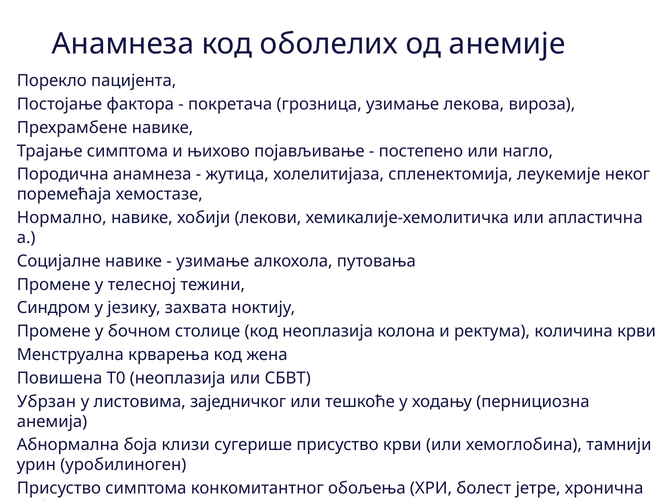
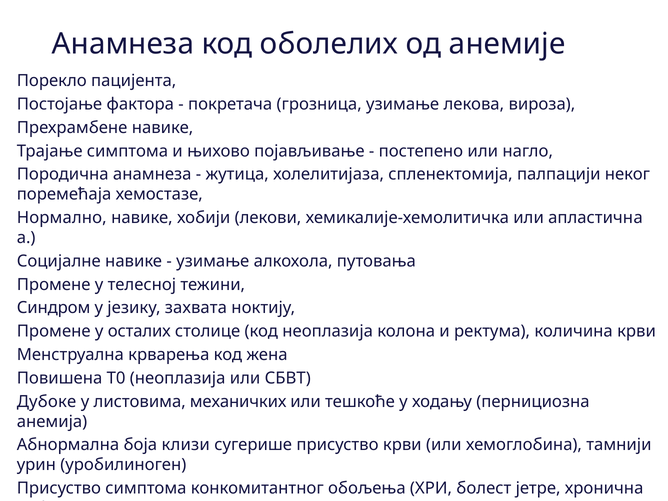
леукемије: леукемије -> палпацији (559, 174)
бочном: бочном -> осталих (139, 331)
Убрзан: Убрзан -> Дубоке (47, 401)
заједничког: заједничког -> механичких (238, 401)
